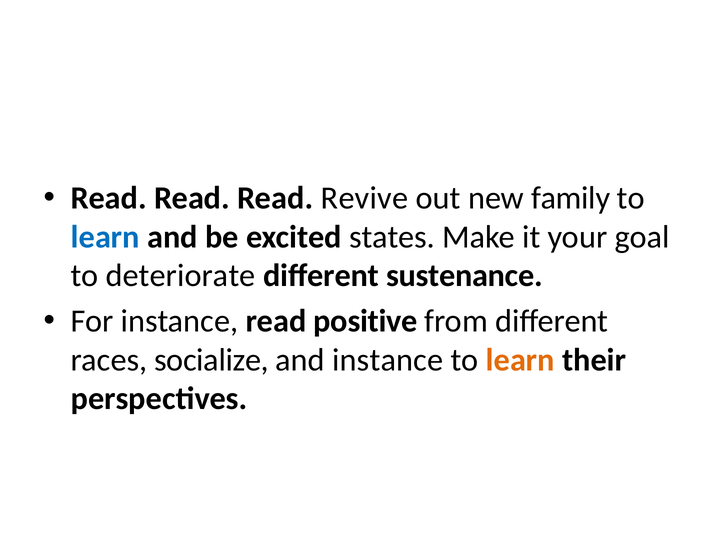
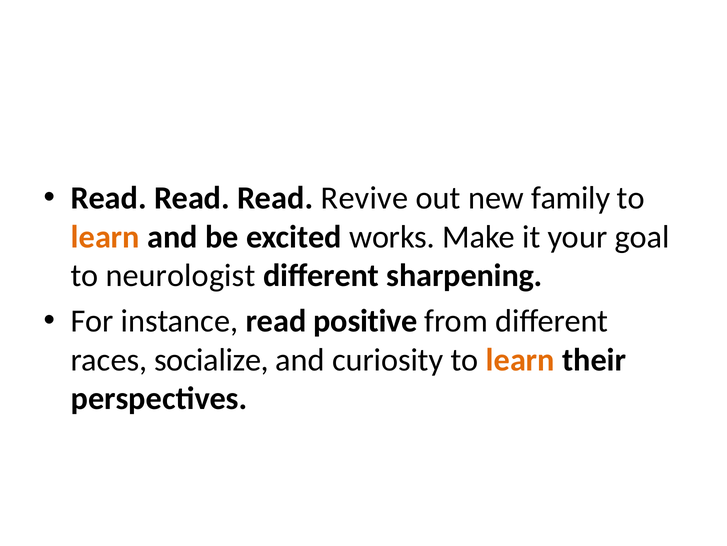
learn colour: blue -> orange (105, 237)
states: states -> works (392, 237)
deteriorate: deteriorate -> neurologist (181, 275)
sustenance: sustenance -> sharpening (464, 275)
and instance: instance -> curiosity (388, 359)
